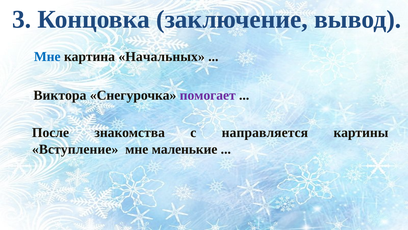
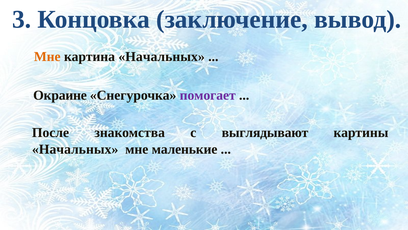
Мне colour: blue -> orange (47, 56)
Виктора: Виктора -> Окраине (60, 95)
направляется: направляется -> выглядывают (265, 133)
Вступление: Вступление -> Начальных (75, 149)
